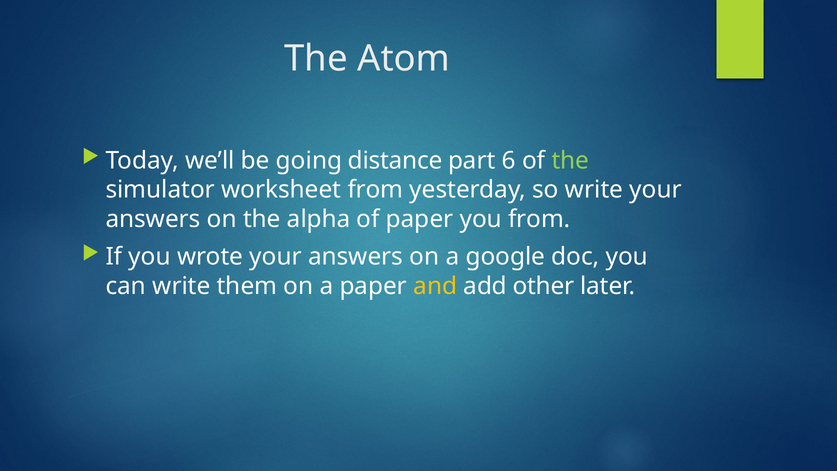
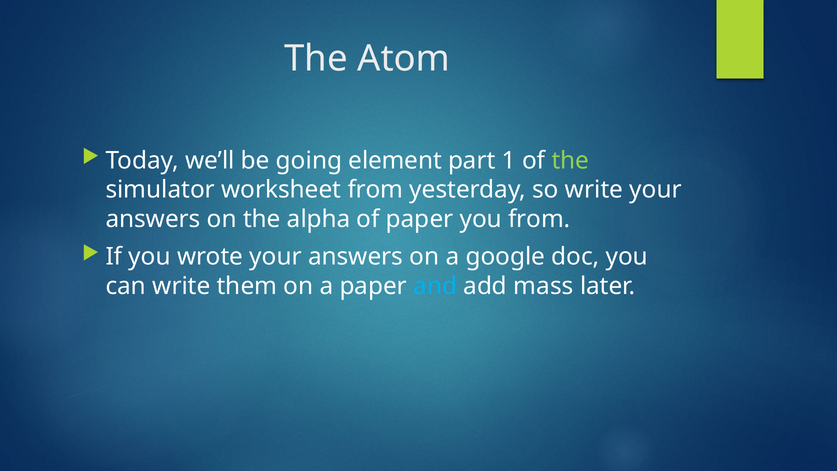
distance: distance -> element (395, 160)
6: 6 -> 1 (509, 160)
and colour: yellow -> light blue (435, 286)
other: other -> mass (543, 286)
